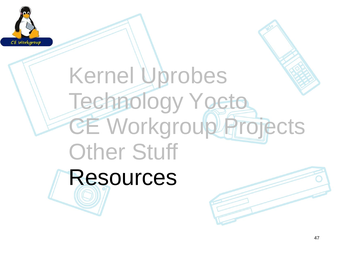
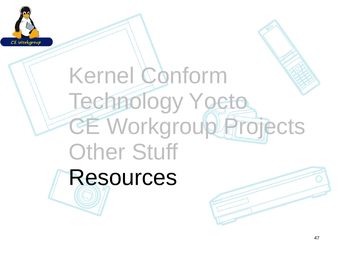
Uprobes: Uprobes -> Conform (184, 76)
